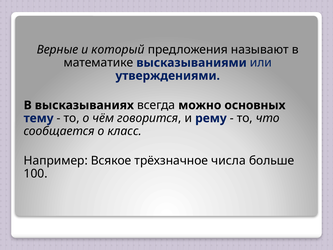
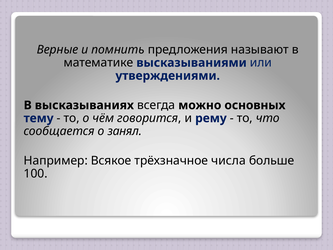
который: который -> помнить (118, 50)
класс: класс -> занял (125, 131)
